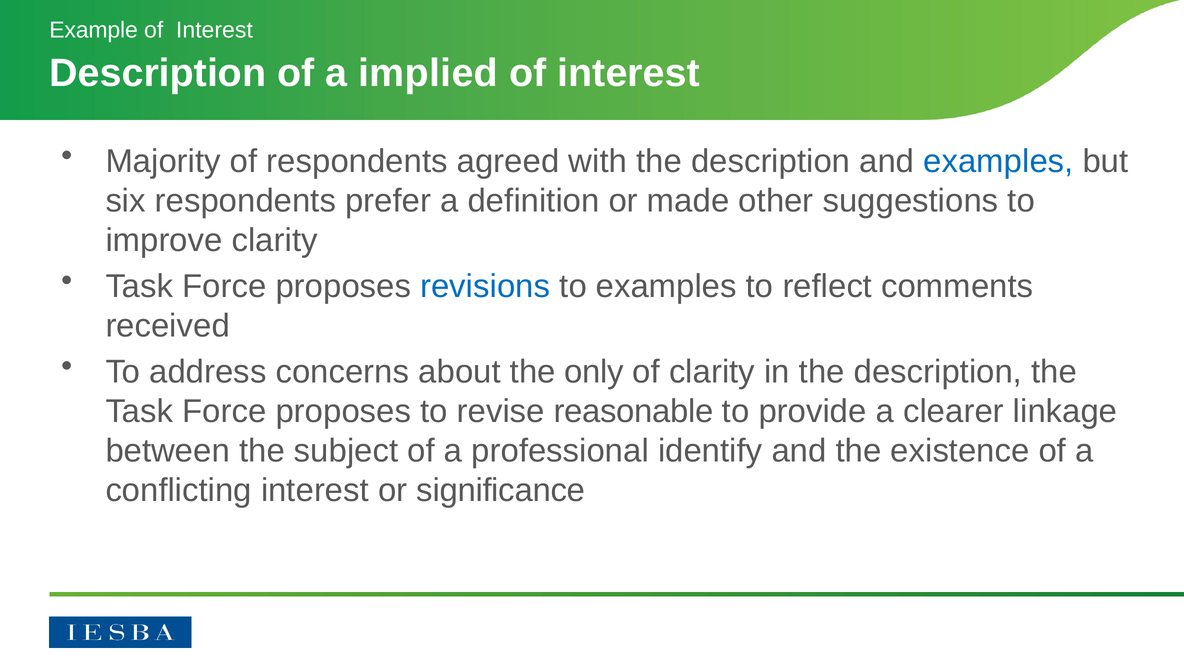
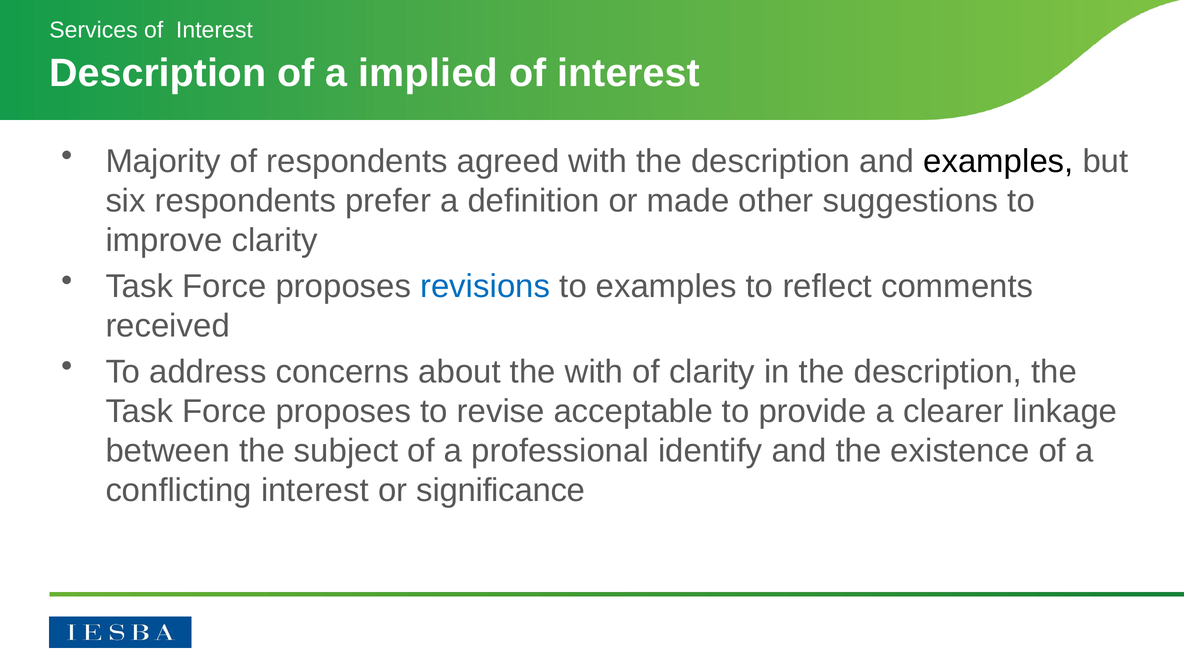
Example: Example -> Services (93, 30)
examples colour: blue -> black (998, 161)
the only: only -> with (594, 372)
reasonable: reasonable -> acceptable (633, 411)
